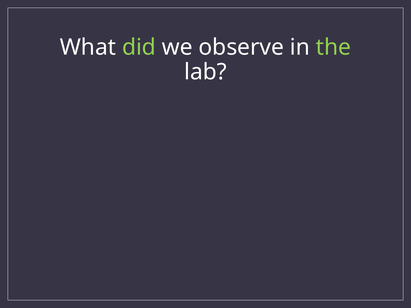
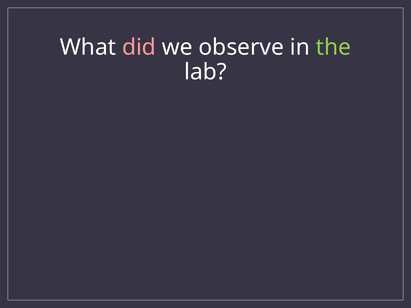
did colour: light green -> pink (139, 47)
